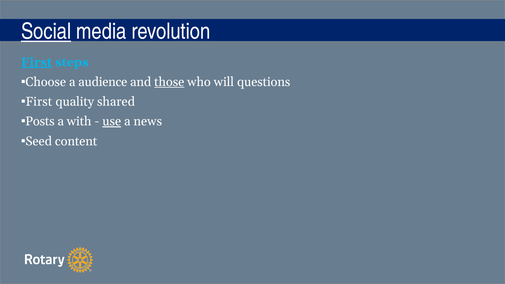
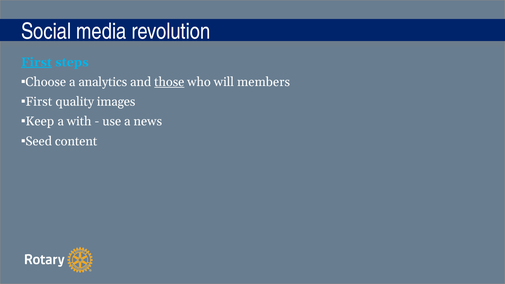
Social underline: present -> none (46, 32)
audience: audience -> analytics (103, 82)
questions: questions -> members (264, 82)
shared: shared -> images (116, 102)
Posts: Posts -> Keep (40, 121)
use underline: present -> none (112, 121)
